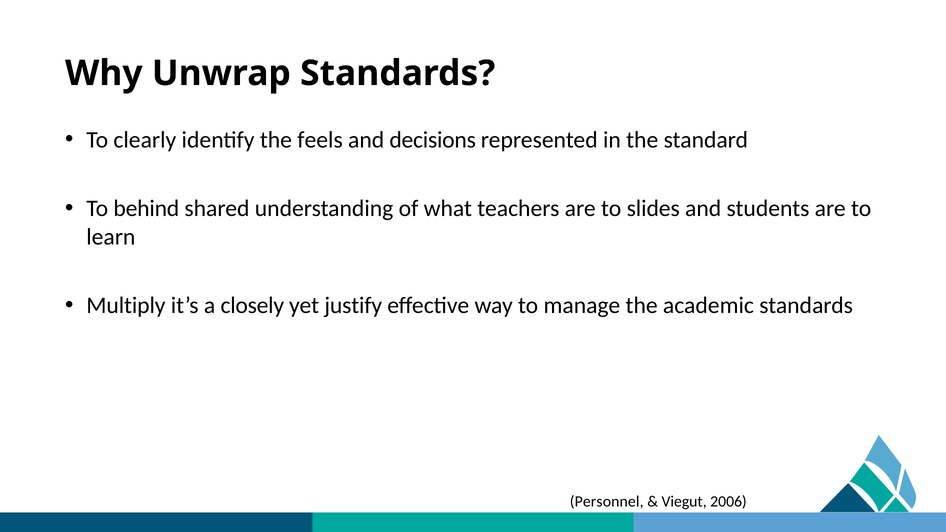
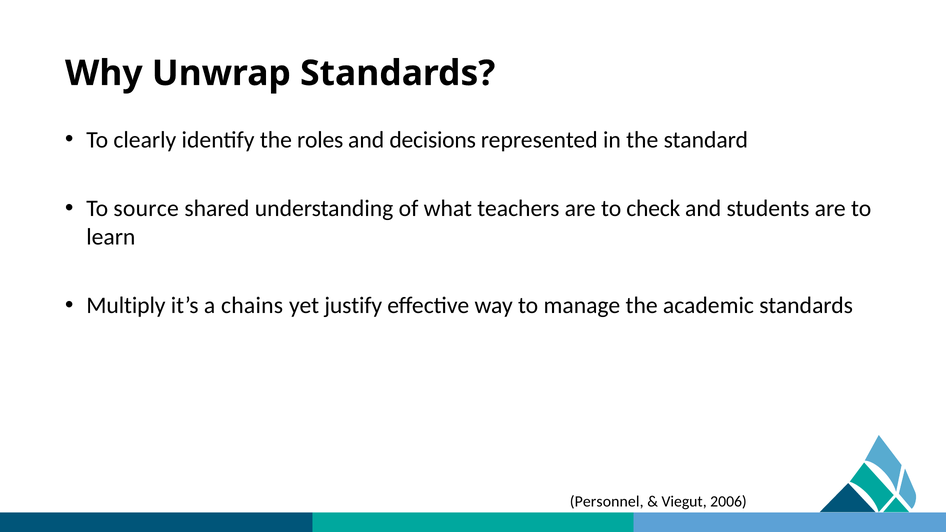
feels: feels -> roles (320, 140)
behind: behind -> source (146, 209)
slides: slides -> check (653, 209)
closely: closely -> chains (252, 306)
